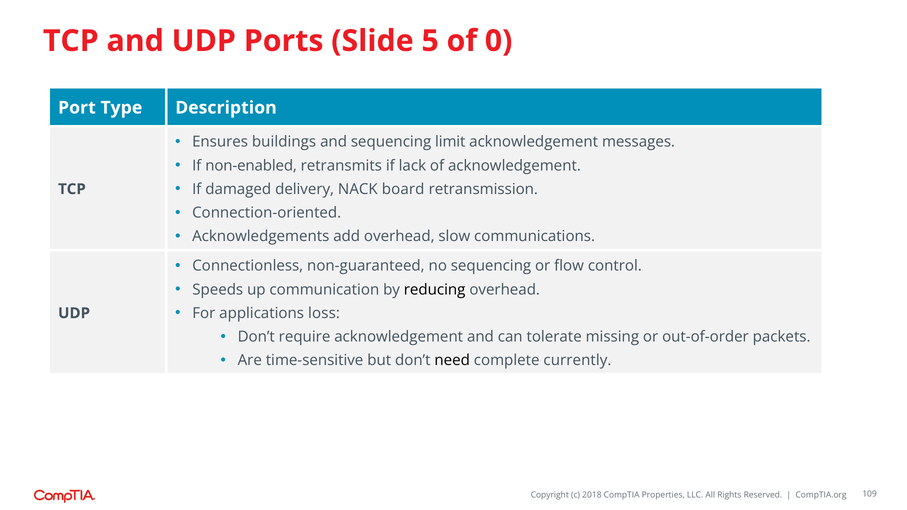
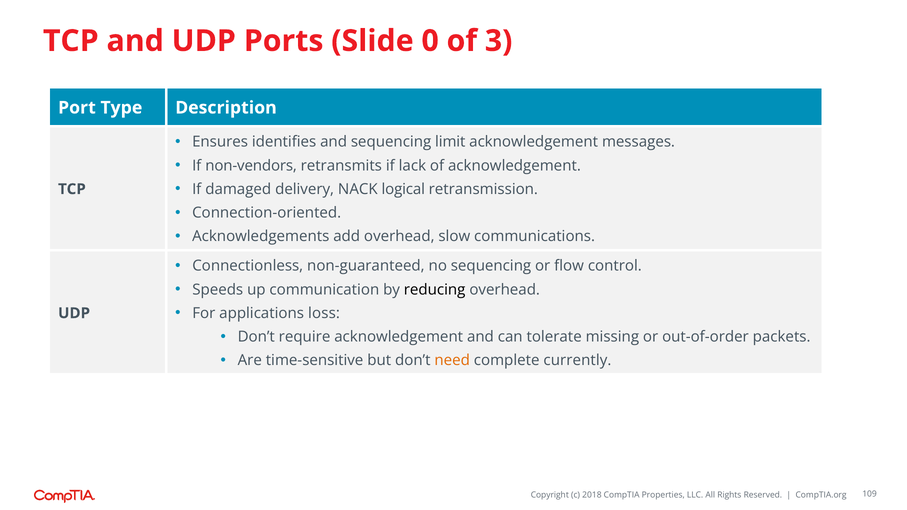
5: 5 -> 0 (430, 41)
0: 0 -> 3 (499, 41)
buildings: buildings -> identifies (284, 142)
non-enabled: non-enabled -> non-vendors (251, 166)
board: board -> logical (403, 189)
need colour: black -> orange (452, 360)
